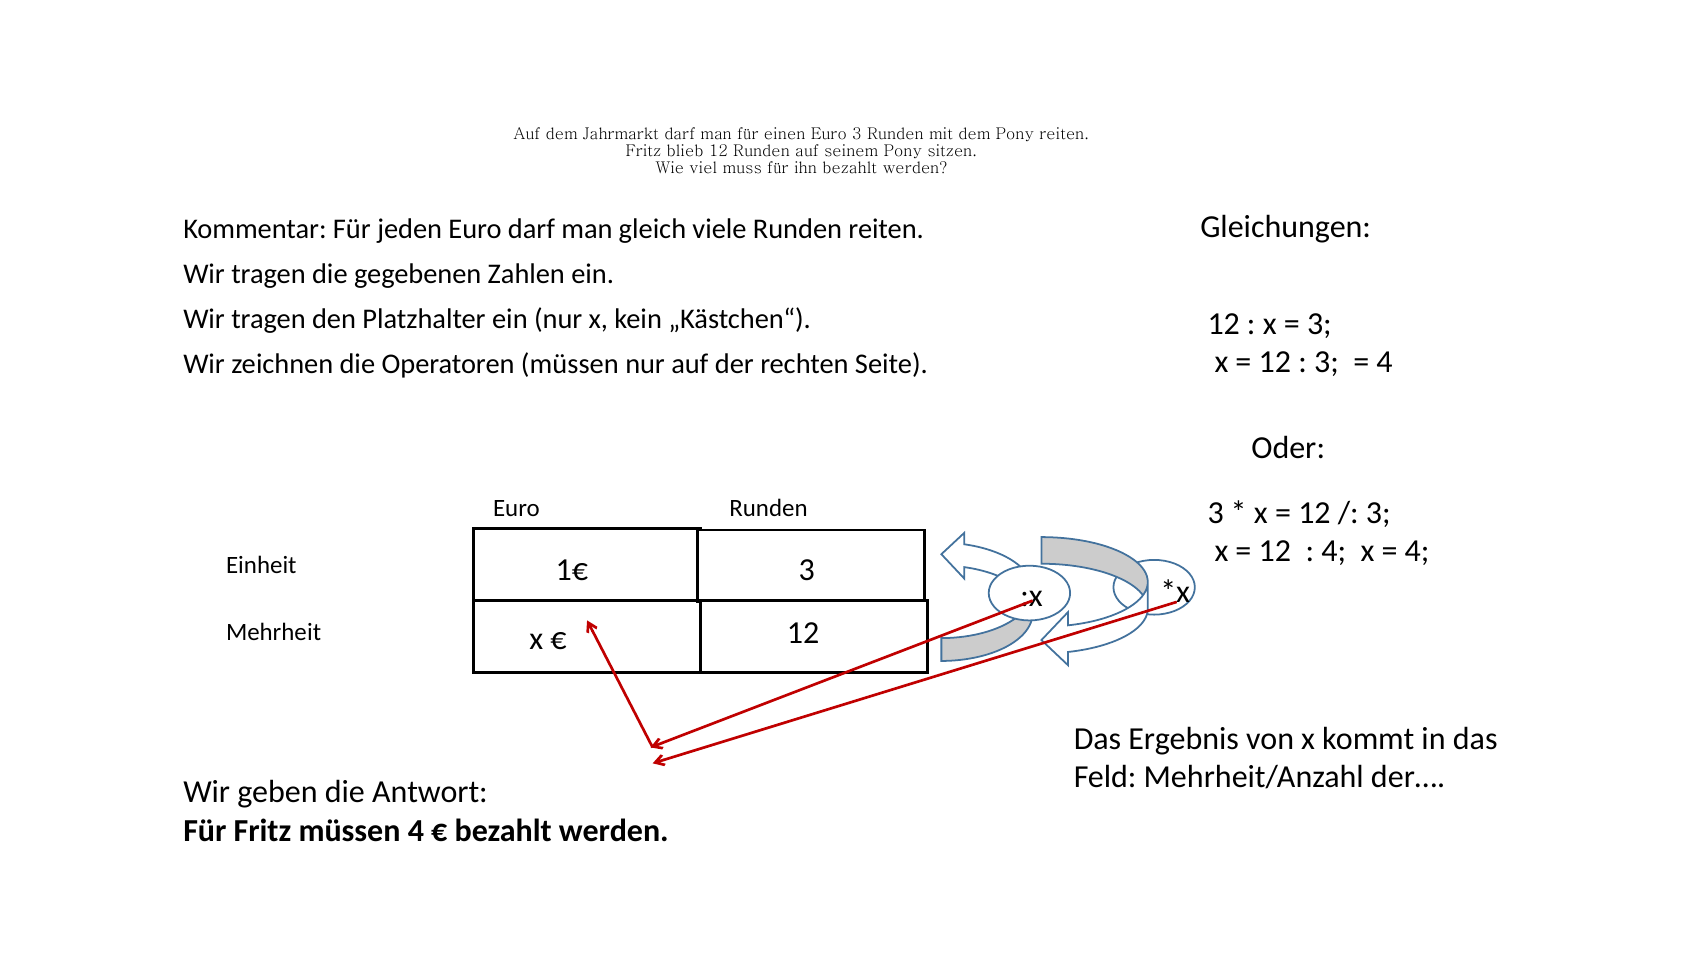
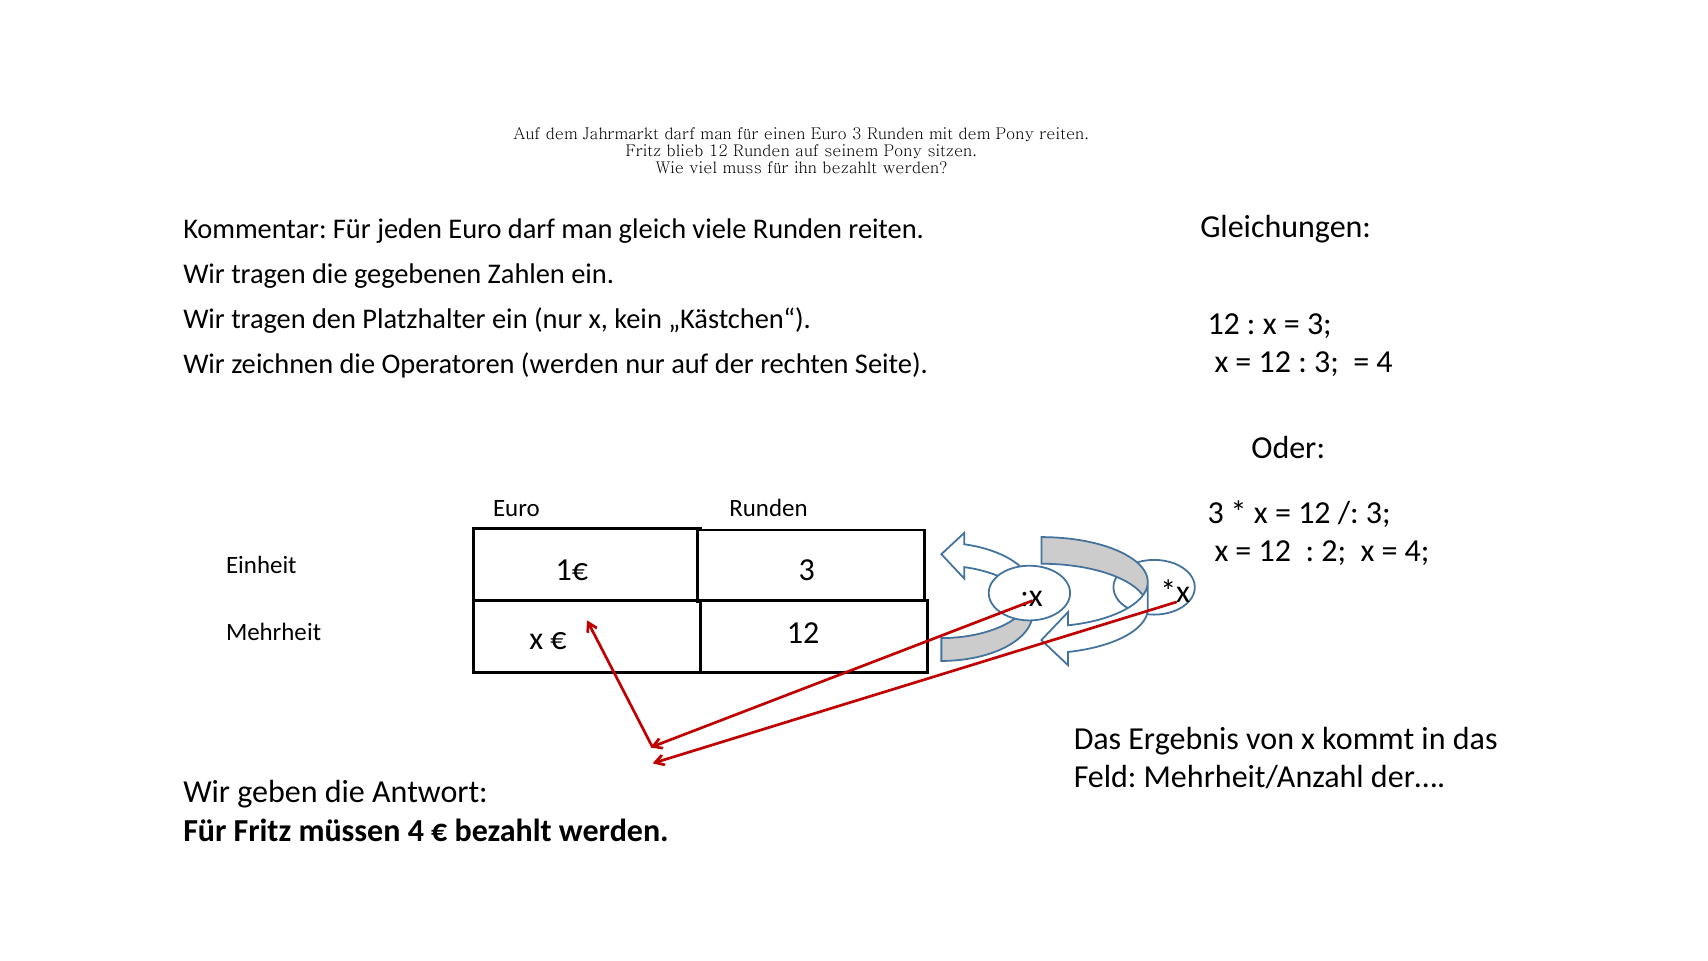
Operatoren müssen: müssen -> werden (570, 364)
4: 4 -> 2 (1334, 551)
